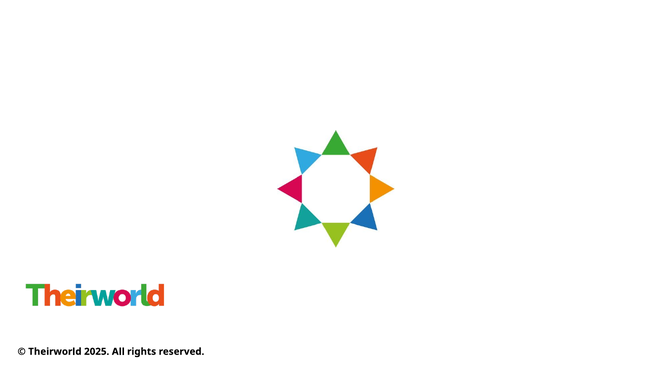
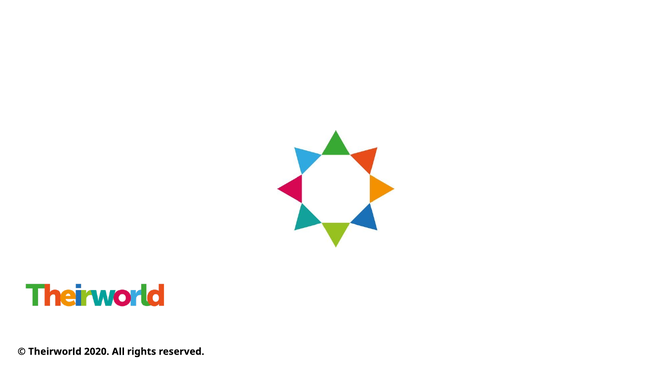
2025: 2025 -> 2020 (97, 352)
